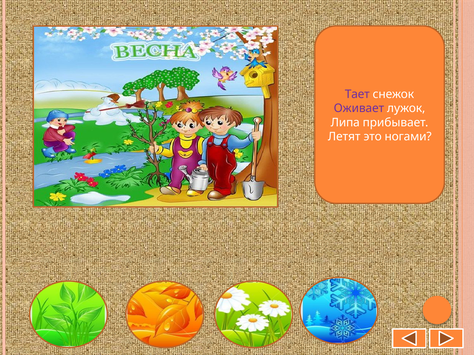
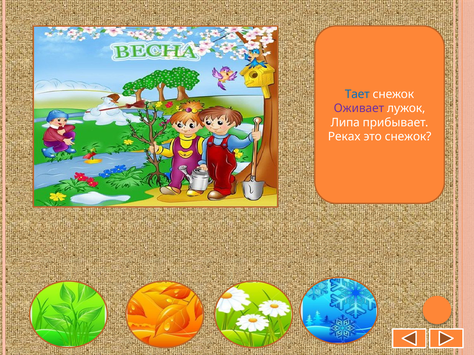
Тает colour: purple -> blue (357, 94)
Летят: Летят -> Реках (344, 137)
это ногами: ногами -> снежок (408, 137)
